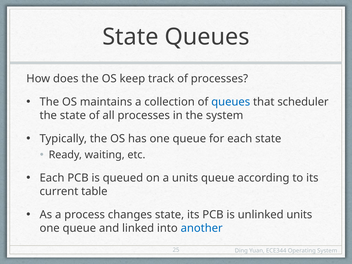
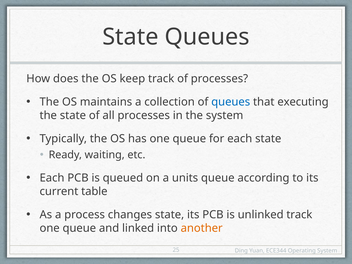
scheduler: scheduler -> executing (303, 102)
unlinked units: units -> track (299, 215)
another colour: blue -> orange (202, 228)
